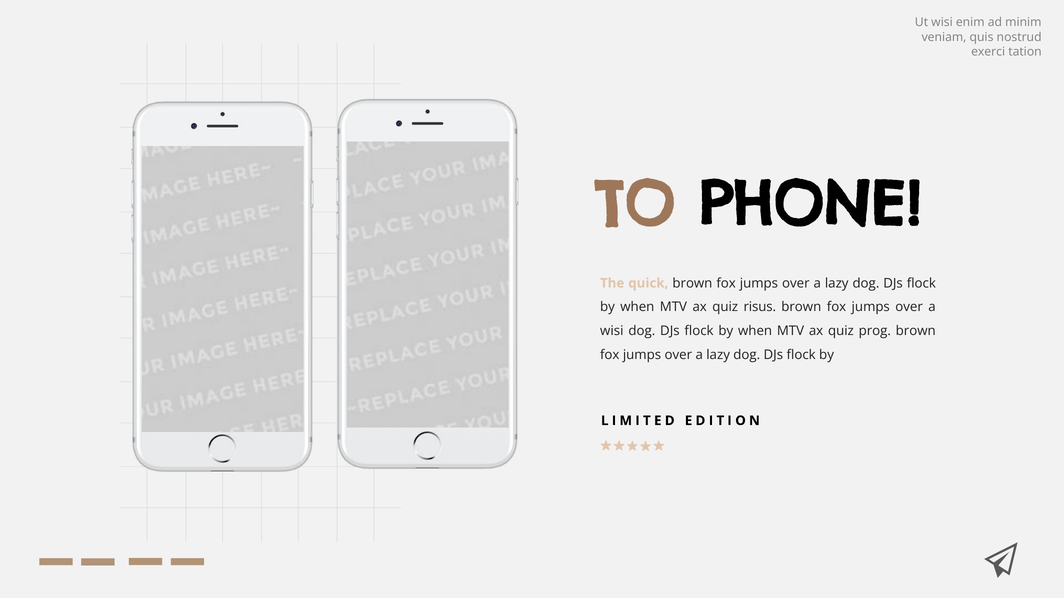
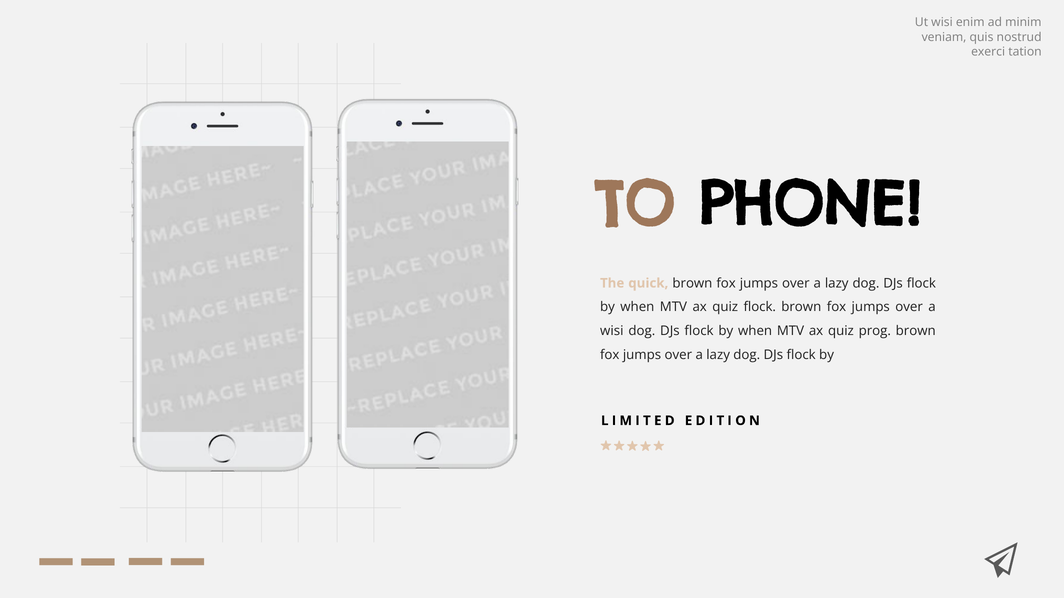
quiz risus: risus -> flock (760, 307)
